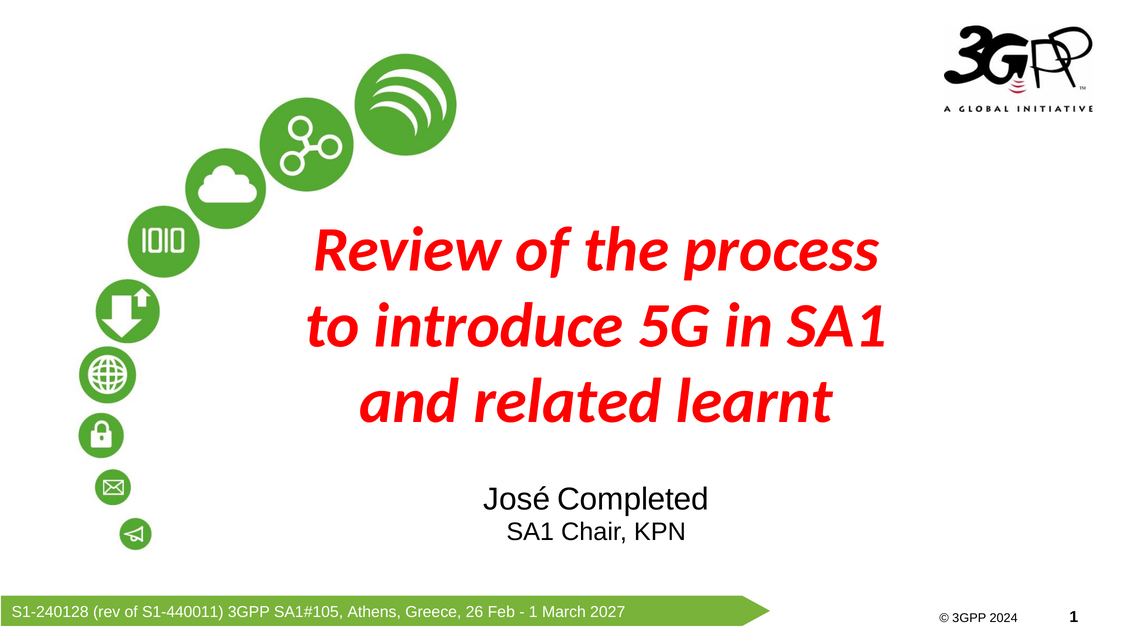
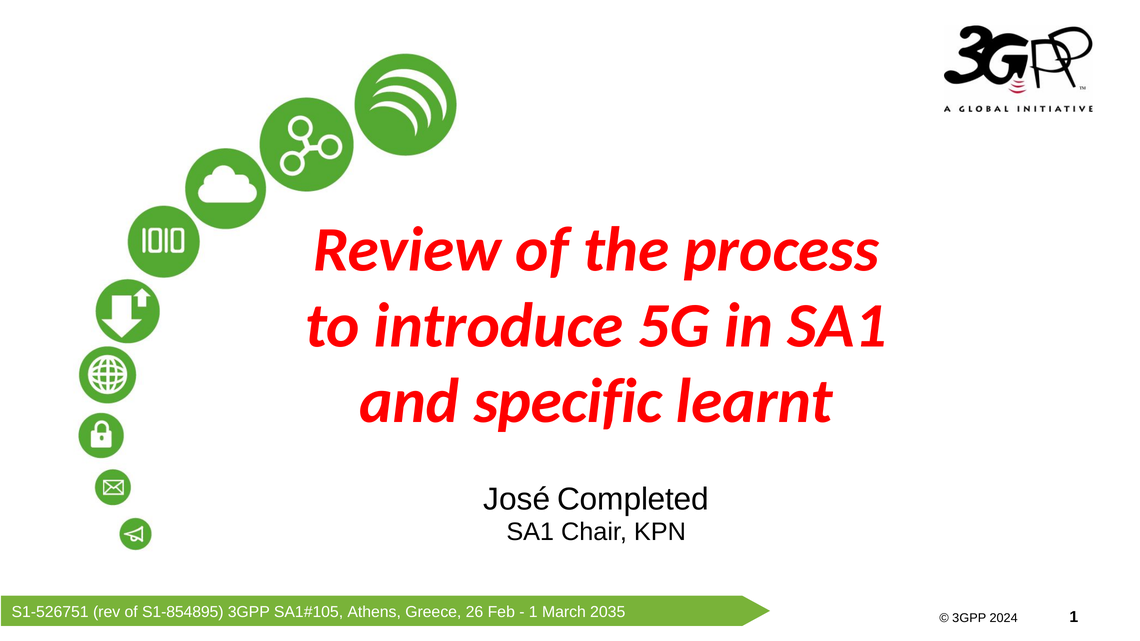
related: related -> specific (568, 402)
S1-240128: S1-240128 -> S1-526751 (50, 612)
S1-440011: S1-440011 -> S1-854895 (183, 612)
2027: 2027 -> 2035 (608, 612)
